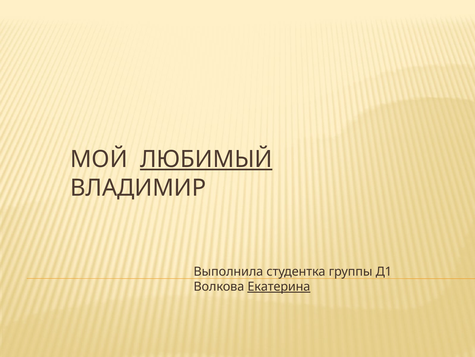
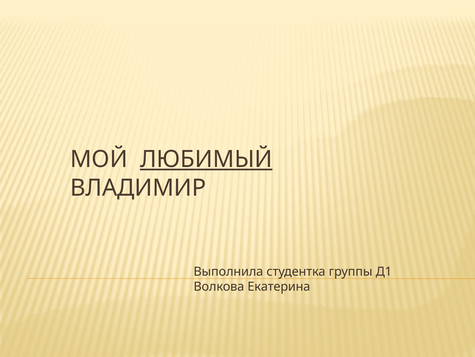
Екатерина underline: present -> none (279, 286)
